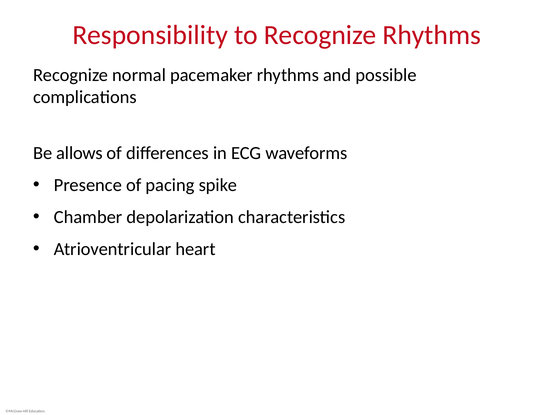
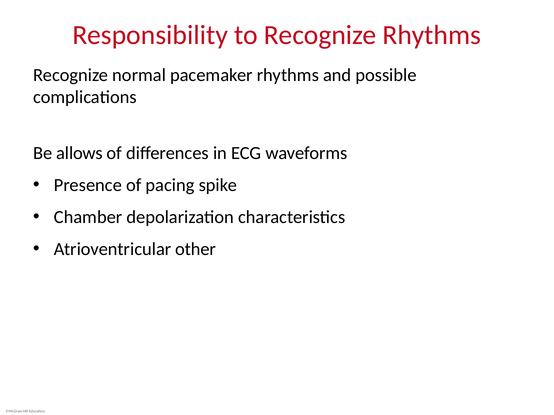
heart: heart -> other (196, 249)
